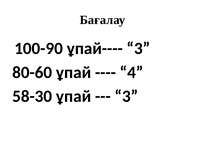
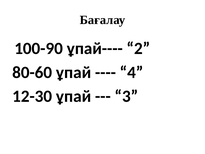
ұпай---- 3: 3 -> 2 (138, 48)
58-30: 58-30 -> 12-30 (32, 96)
